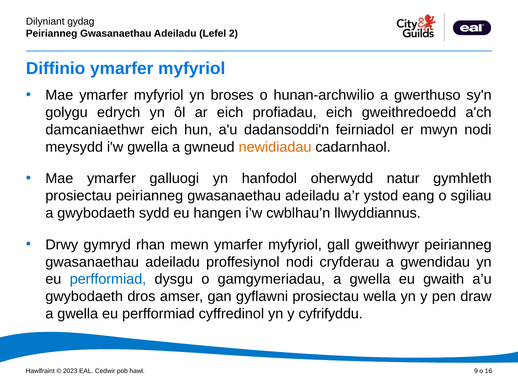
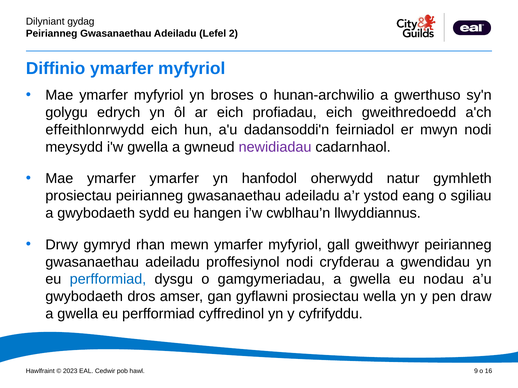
damcaniaethwr: damcaniaethwr -> effeithlonrwydd (95, 130)
newidiadau colour: orange -> purple (275, 147)
ymarfer galluogi: galluogi -> ymarfer (174, 179)
gwaith: gwaith -> nodau (444, 280)
